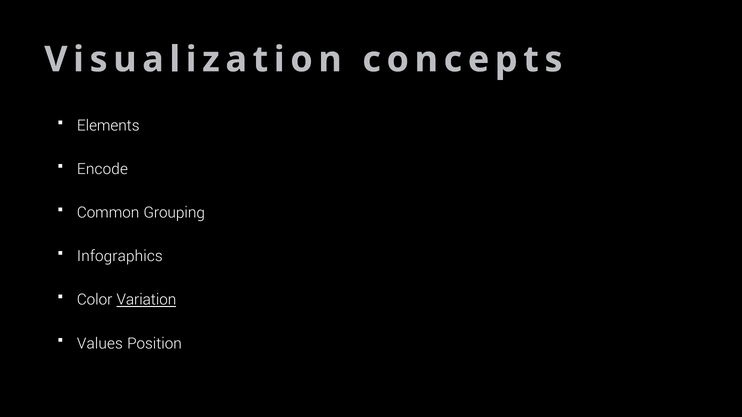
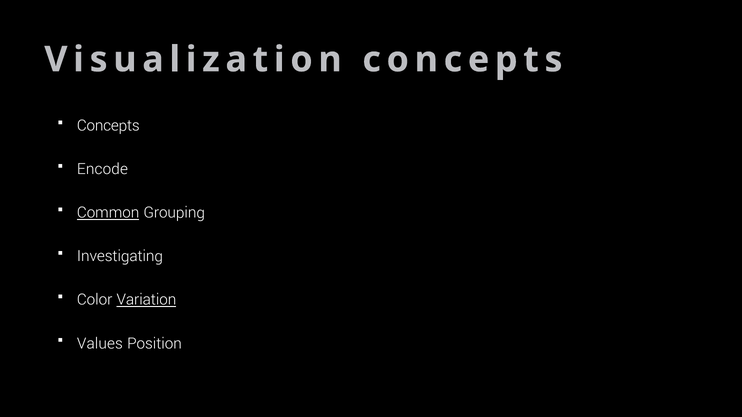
Elements: Elements -> Concepts (108, 125)
Common underline: none -> present (108, 212)
Infographics: Infographics -> Investigating (120, 256)
